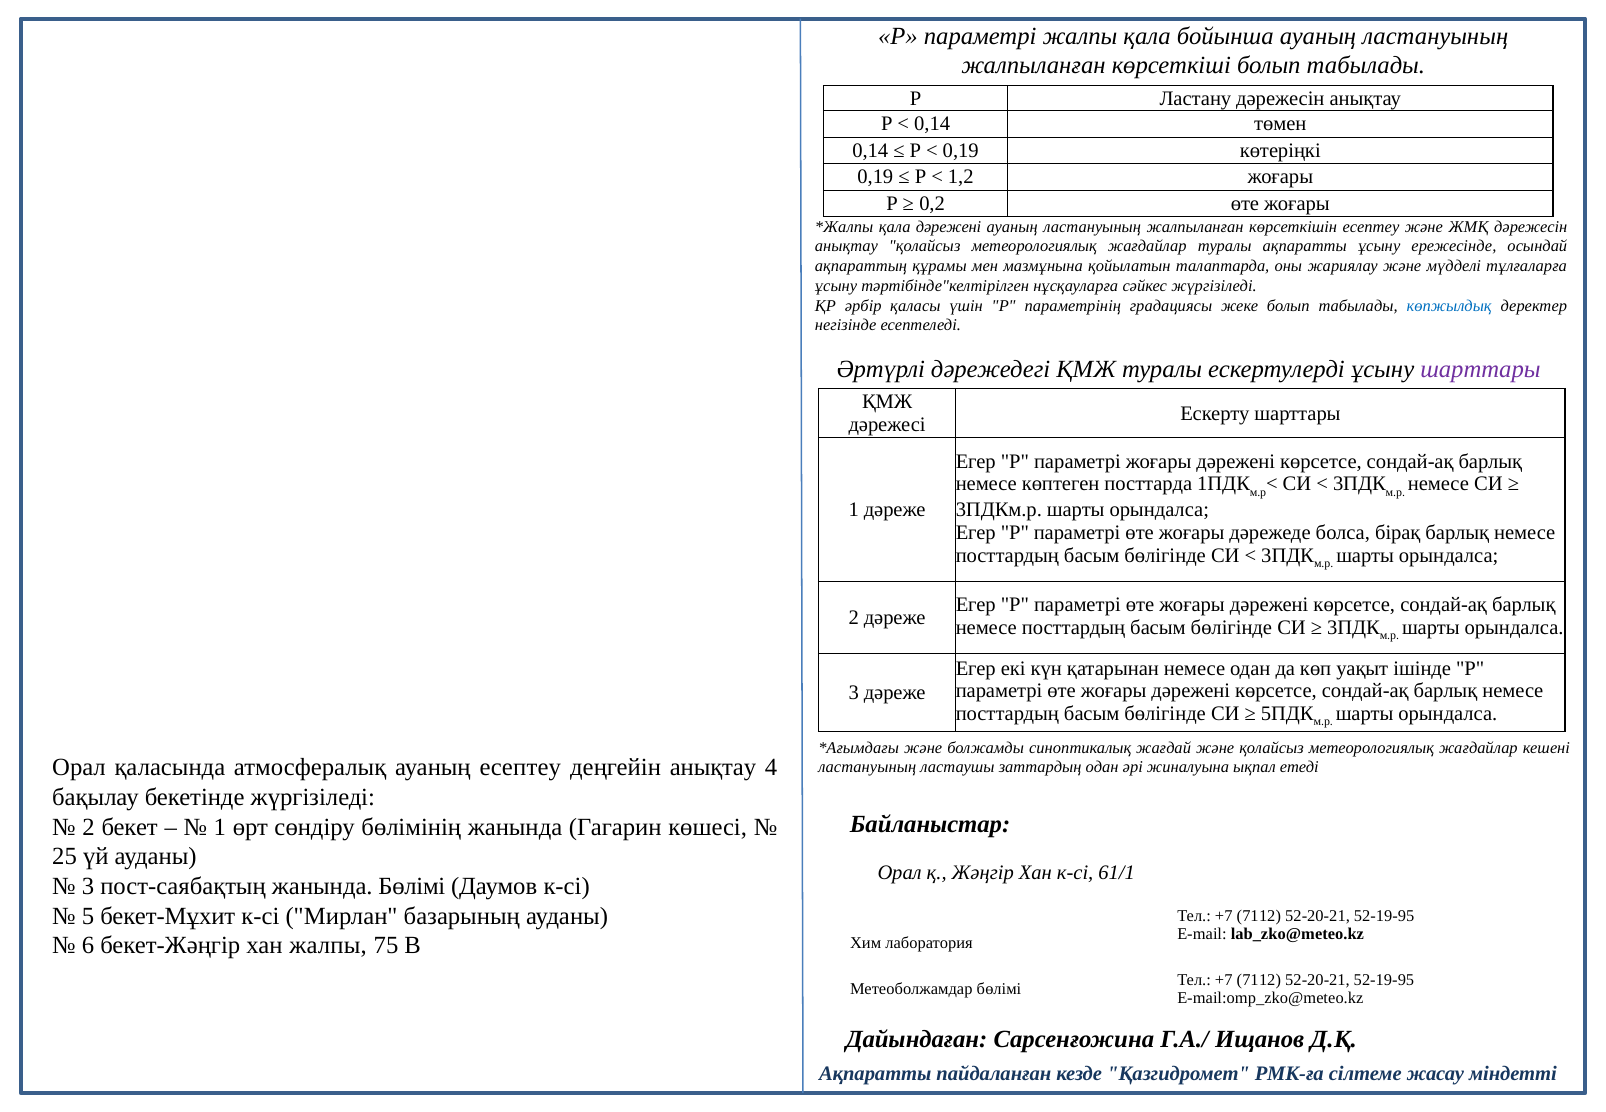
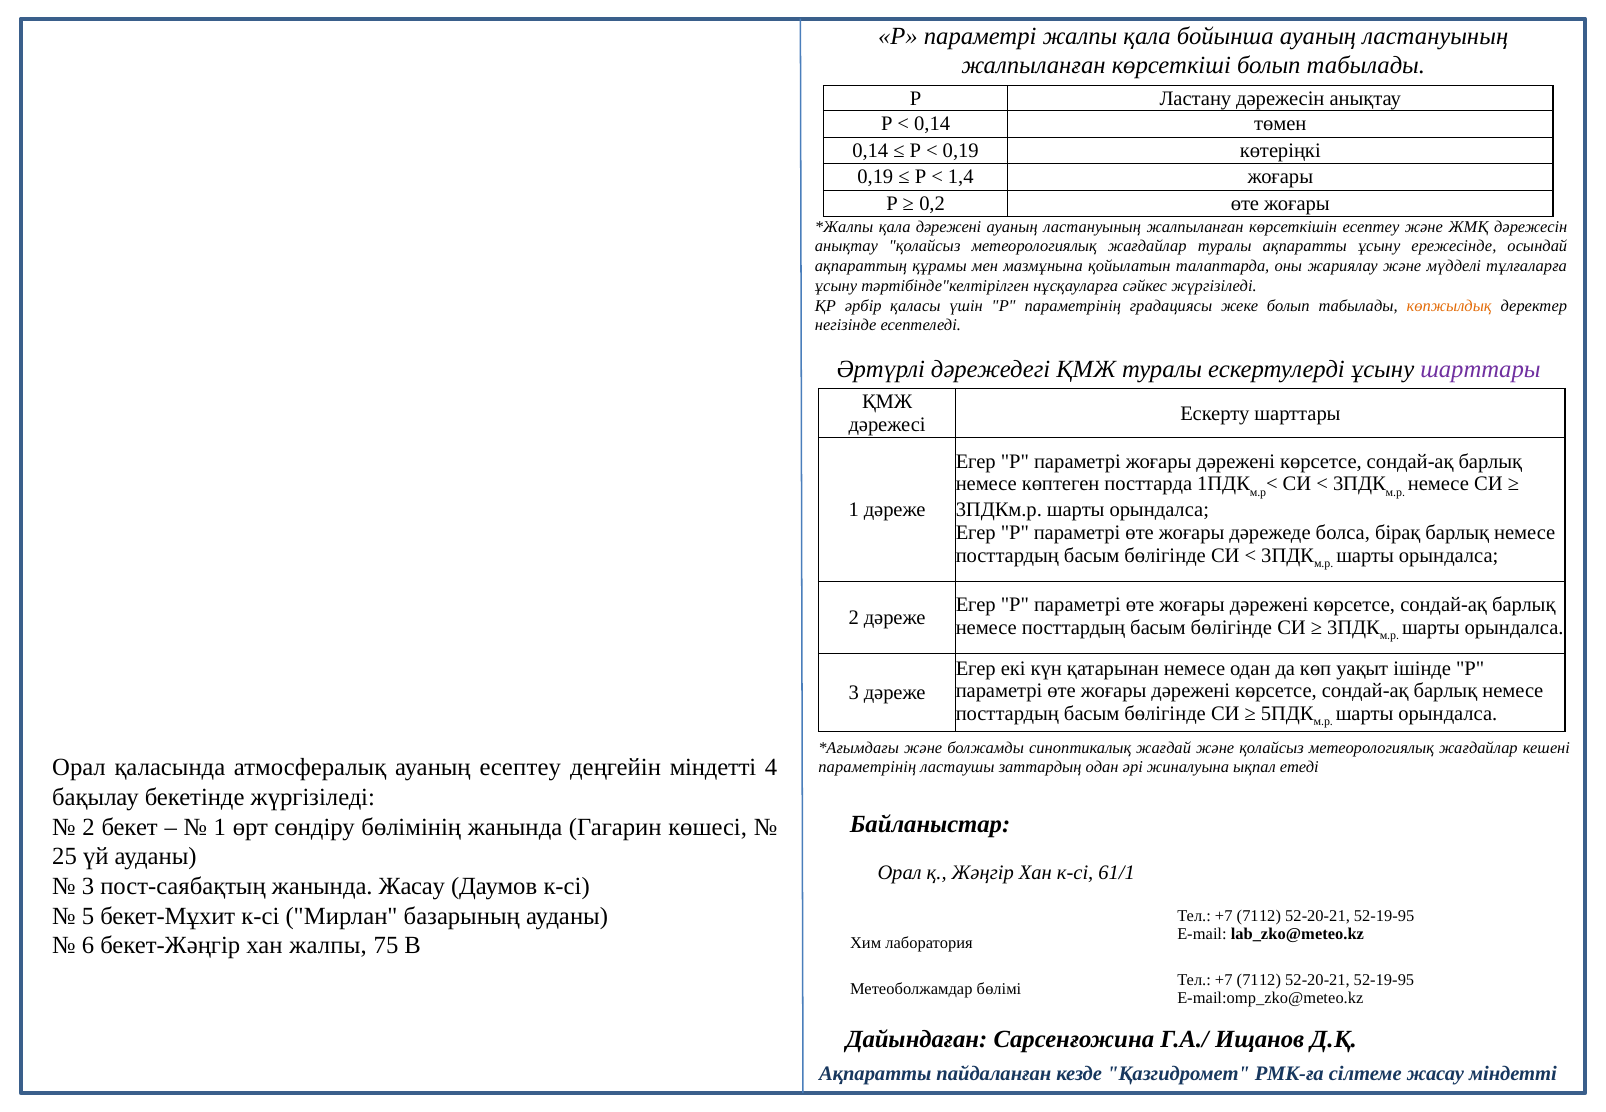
1,2: 1,2 -> 1,4 (961, 177)
көпжылдық colour: blue -> orange (1449, 306)
деңгейін анықтау: анықтау -> міндетті (713, 768)
ластануының: ластануының -> параметрінің (867, 767)
жанында Бөлімі: Бөлімі -> Жасау (412, 886)
